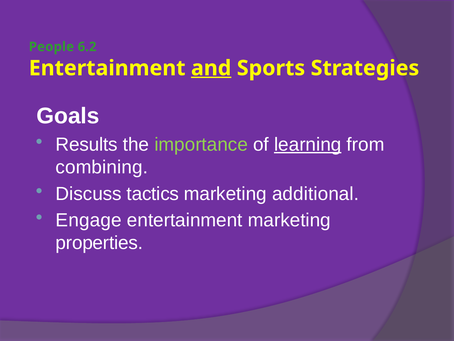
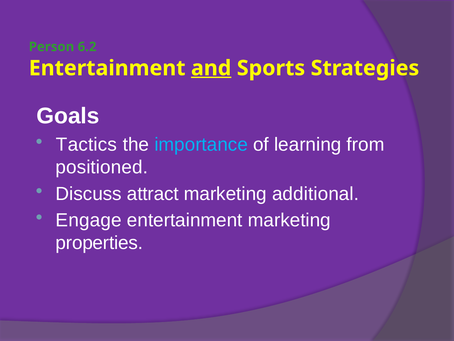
People: People -> Person (51, 47)
Results: Results -> Tactics (86, 144)
importance colour: light green -> light blue (201, 144)
learning underline: present -> none (308, 144)
combining: combining -> positioned (102, 167)
tactics: tactics -> attract (153, 193)
